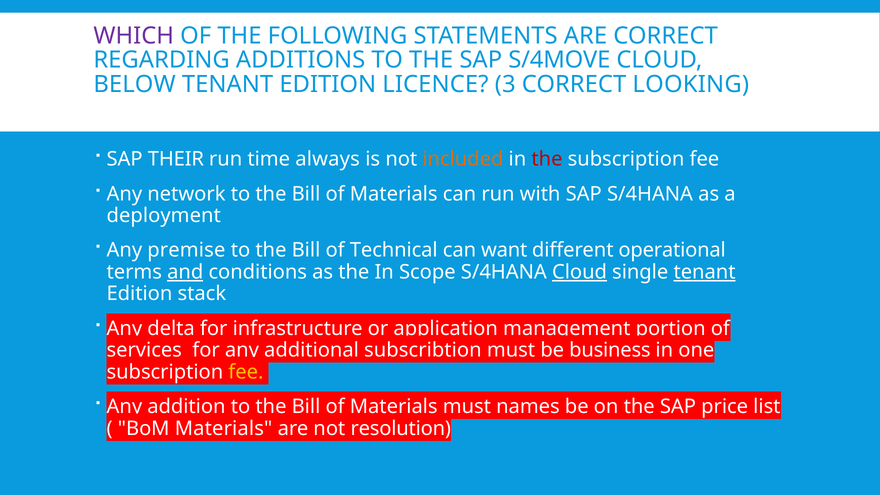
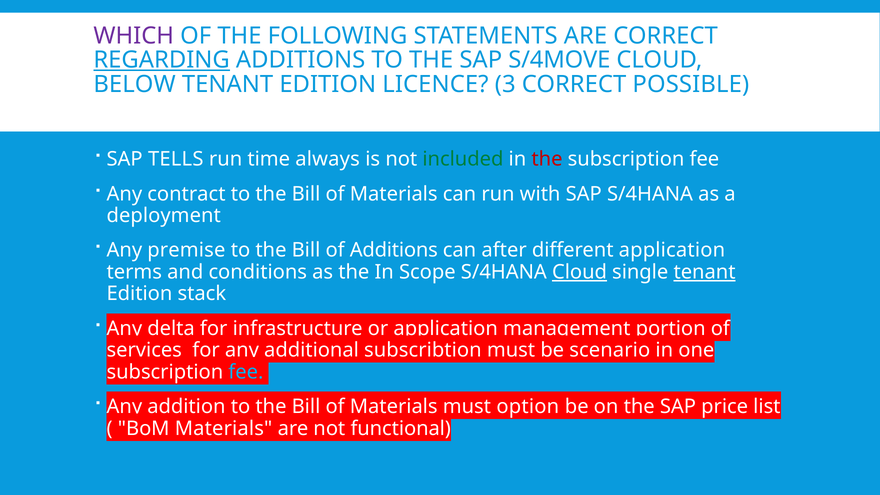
REGARDING underline: none -> present (162, 60)
LOOKING: LOOKING -> POSSIBLE (691, 84)
THEIR: THEIR -> TELLS (176, 159)
included colour: orange -> green (463, 159)
network: network -> contract (186, 194)
of Technical: Technical -> Additions (394, 250)
want: want -> after (504, 250)
different operational: operational -> application (672, 250)
and underline: present -> none (185, 272)
business: business -> scenario (610, 350)
fee colour: yellow -> light blue (246, 372)
names: names -> option (528, 407)
resolution: resolution -> functional (401, 428)
